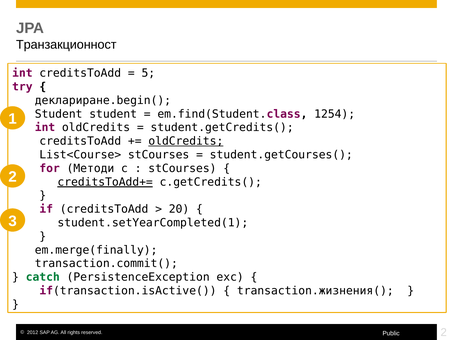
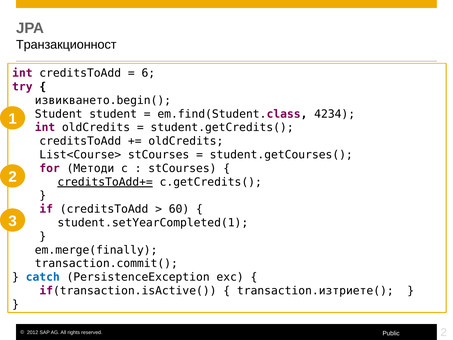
5: 5 -> 6 (148, 73)
деклариране.begin(: деклариране.begin( -> извикването.begin( (103, 100)
1254: 1254 -> 4234 (335, 114)
oldCredits underline: present -> none (186, 141)
20: 20 -> 60 (179, 209)
catch colour: green -> blue (43, 277)
transaction.жизнения(: transaction.жизнения( -> transaction.изтриете( (315, 291)
